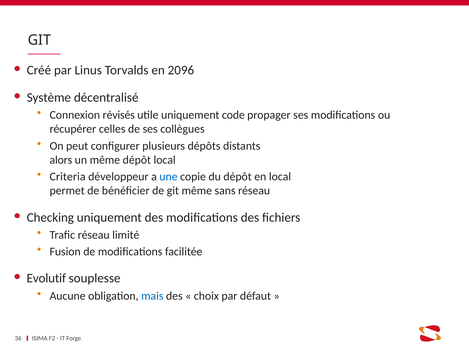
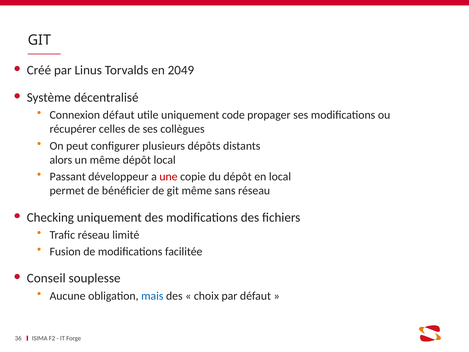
2096: 2096 -> 2049 (181, 70)
Connexion révisés: révisés -> défaut (119, 115)
Criteria: Criteria -> Passant (68, 177)
une colour: blue -> red (168, 177)
Evolutif: Evolutif -> Conseil (46, 278)
